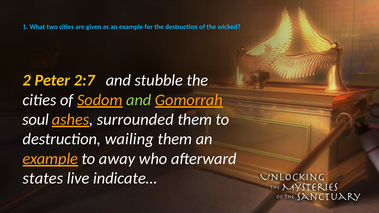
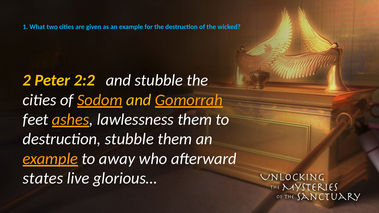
2:7: 2:7 -> 2:2 (84, 80)
and colour: light green -> yellow (139, 100)
soul: soul -> feet (36, 120)
surrounded: surrounded -> lawlessness (135, 120)
destruction wailing: wailing -> stubble (129, 139)
indicate…: indicate… -> glorious… (125, 178)
